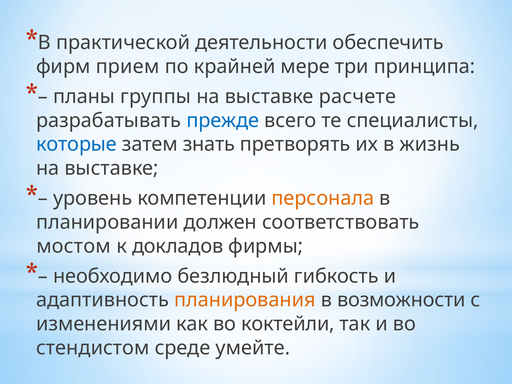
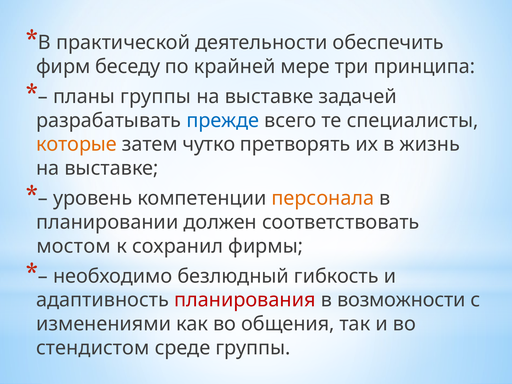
прием: прием -> беседу (128, 66)
расчете: расчете -> задачей (358, 97)
которые colour: blue -> orange (76, 144)
знать: знать -> чутко (209, 144)
докладов: докладов -> сохранил (178, 246)
планирования colour: orange -> red (245, 300)
коктейли: коктейли -> общения (288, 324)
среде умейте: умейте -> группы (253, 348)
